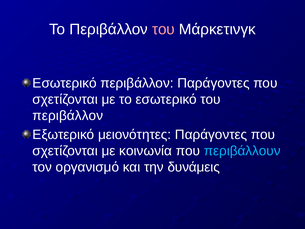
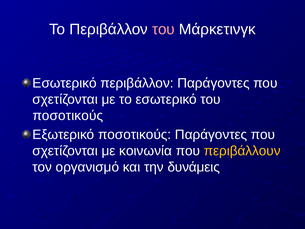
περιβάλλον: περιβάλλον -> ποσοτικούς (68, 116)
Εξωτερικό μειονότητες: μειονότητες -> ποσοτικούς (135, 134)
περιβάλλουν colour: light blue -> yellow (242, 151)
